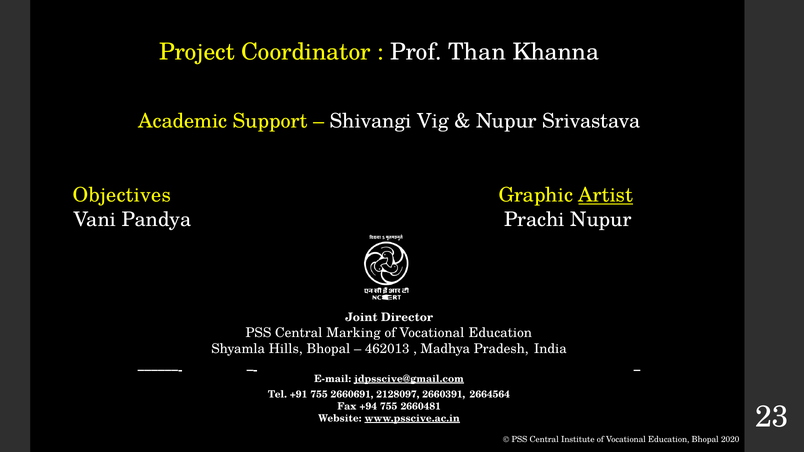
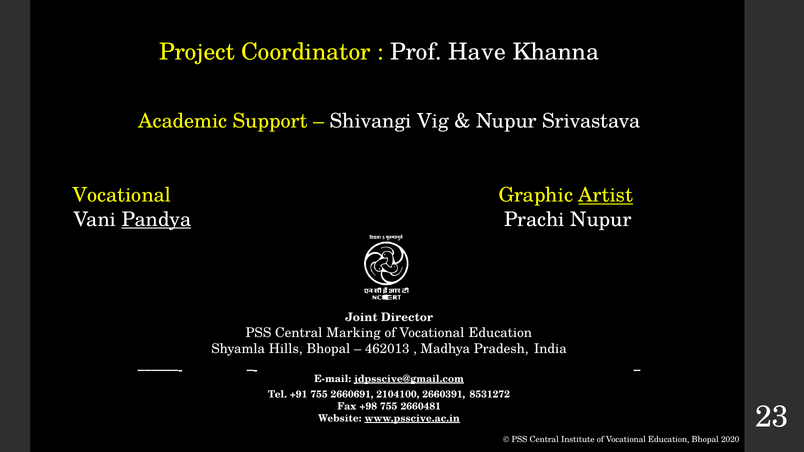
Than: Than -> Have (477, 52)
Objectives: Objectives -> Vocational (122, 195)
Pandya underline: none -> present (157, 220)
2128097: 2128097 -> 2104100 (398, 394)
2664564: 2664564 -> 8531272 (490, 394)
+94: +94 -> +98 (368, 406)
